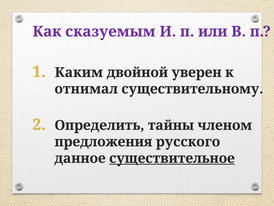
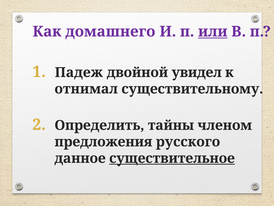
сказуемым: сказуемым -> домашнего (110, 31)
или underline: none -> present (213, 31)
Каким: Каким -> Падеж (79, 72)
уверен: уверен -> увидел (197, 72)
